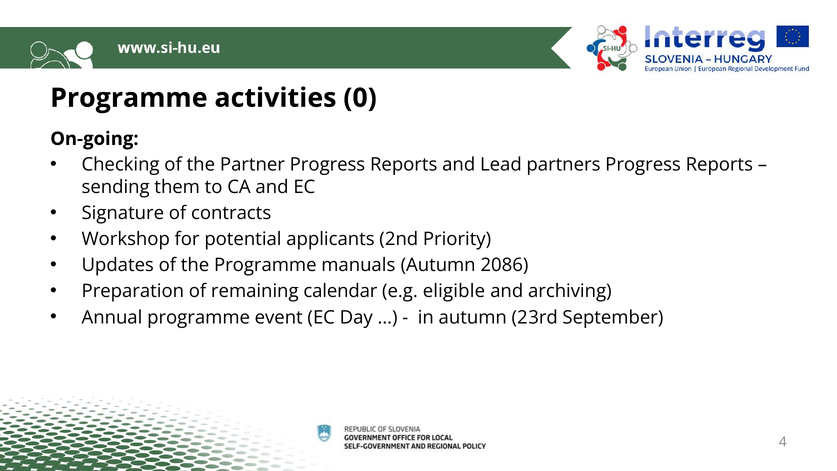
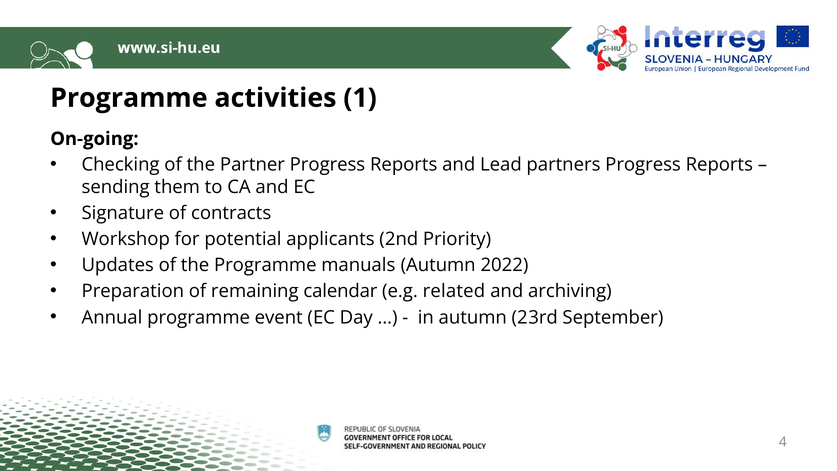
0: 0 -> 1 (360, 98)
2086: 2086 -> 2022 (504, 265)
eligible: eligible -> related (454, 291)
